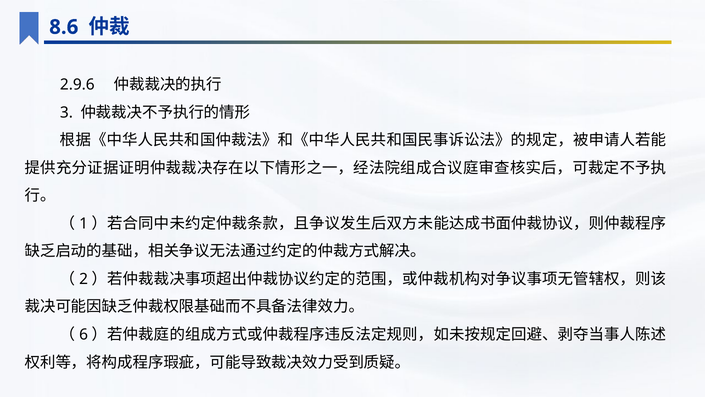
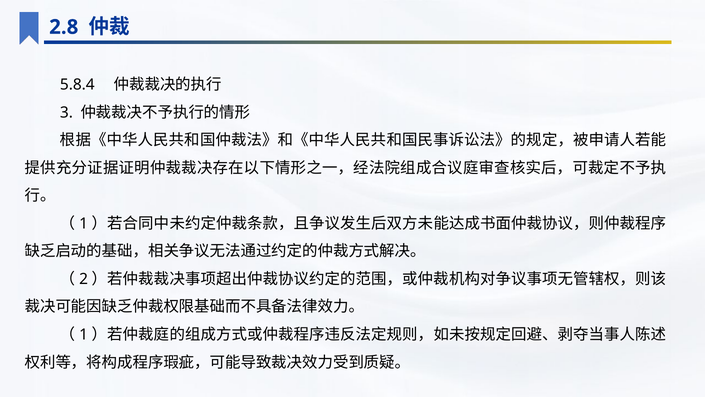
8.6: 8.6 -> 2.8 (64, 27)
2.9.6: 2.9.6 -> 5.8.4 (77, 85)
6: 6 -> 1 (84, 334)
